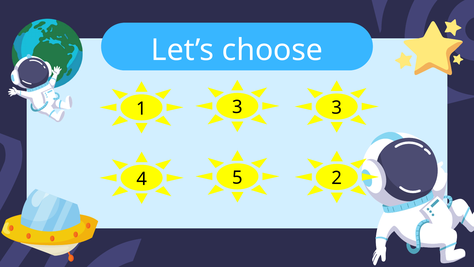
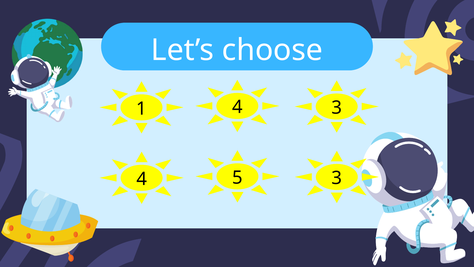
1 3: 3 -> 4 (237, 107)
5 2: 2 -> 3 (337, 178)
